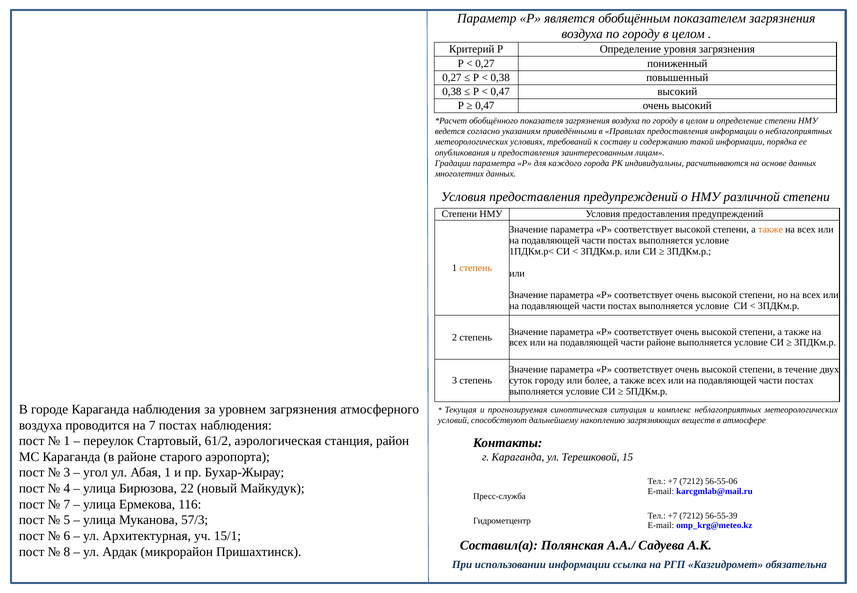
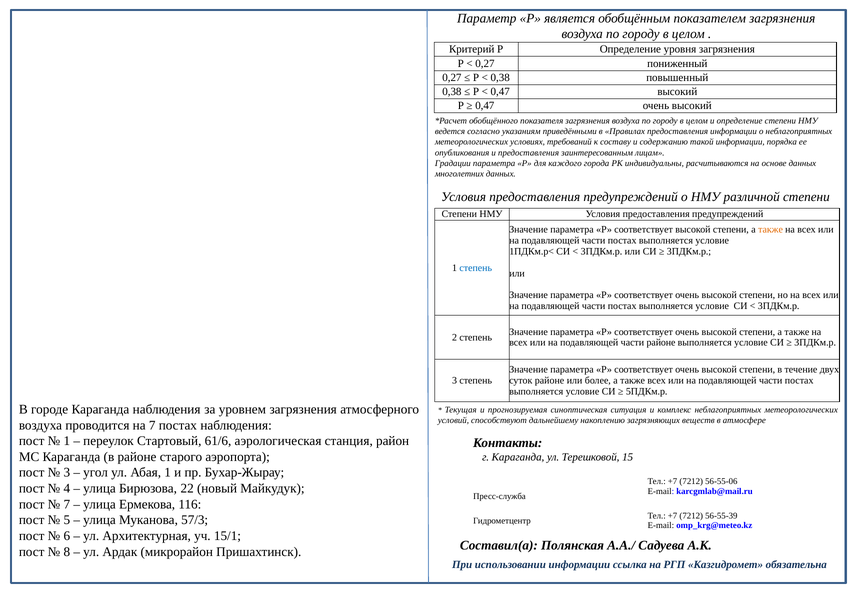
степень colour: orange -> blue (476, 268)
суток городу: городу -> районе (550, 381)
61/2: 61/2 -> 61/6 (218, 441)
